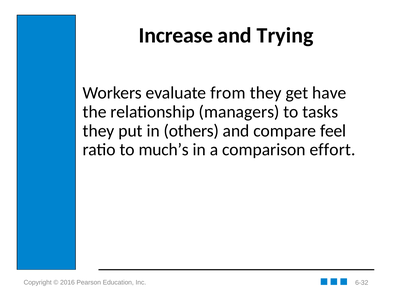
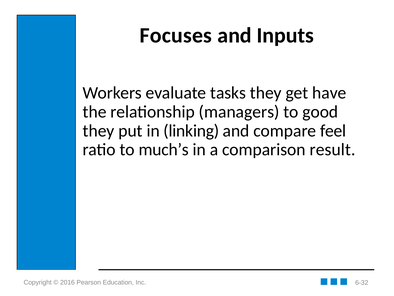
Increase: Increase -> Focuses (176, 35)
Trying: Trying -> Inputs (285, 35)
from: from -> tasks (228, 93)
tasks: tasks -> good (320, 112)
others: others -> linking (191, 131)
effort: effort -> result (333, 149)
